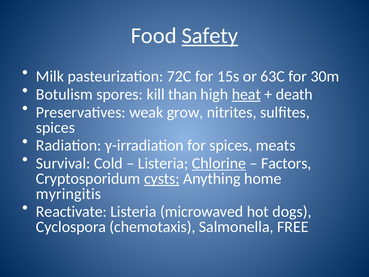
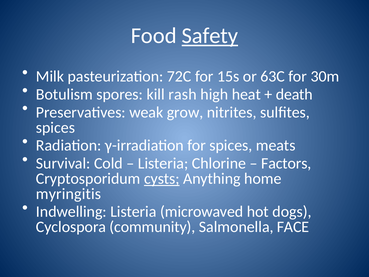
than: than -> rash (183, 94)
heat underline: present -> none (246, 94)
Chlorine underline: present -> none (219, 163)
Reactivate: Reactivate -> Indwelling (71, 212)
chemotaxis: chemotaxis -> community (152, 227)
FREE: FREE -> FACE (293, 227)
